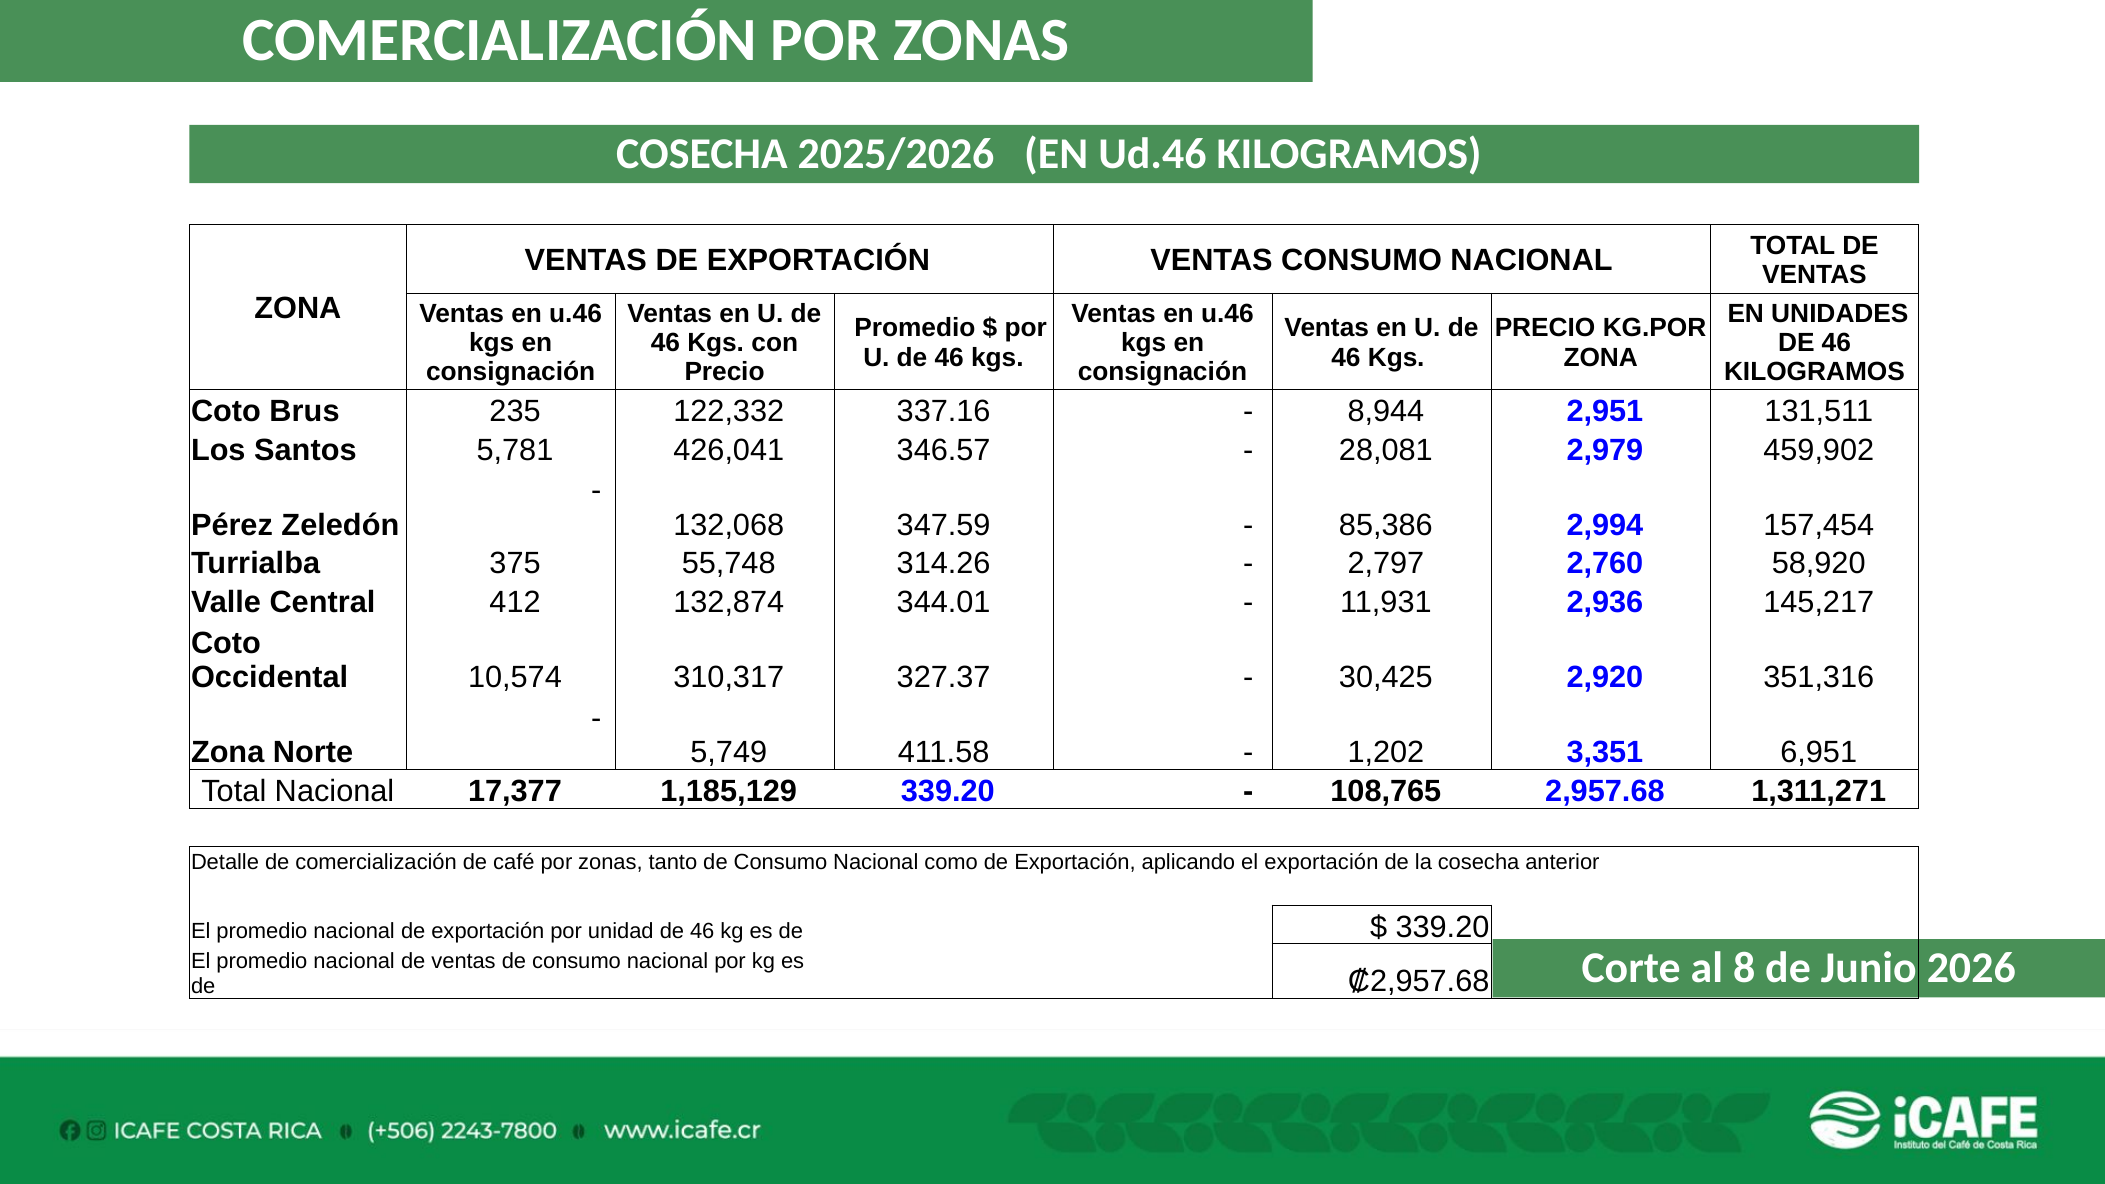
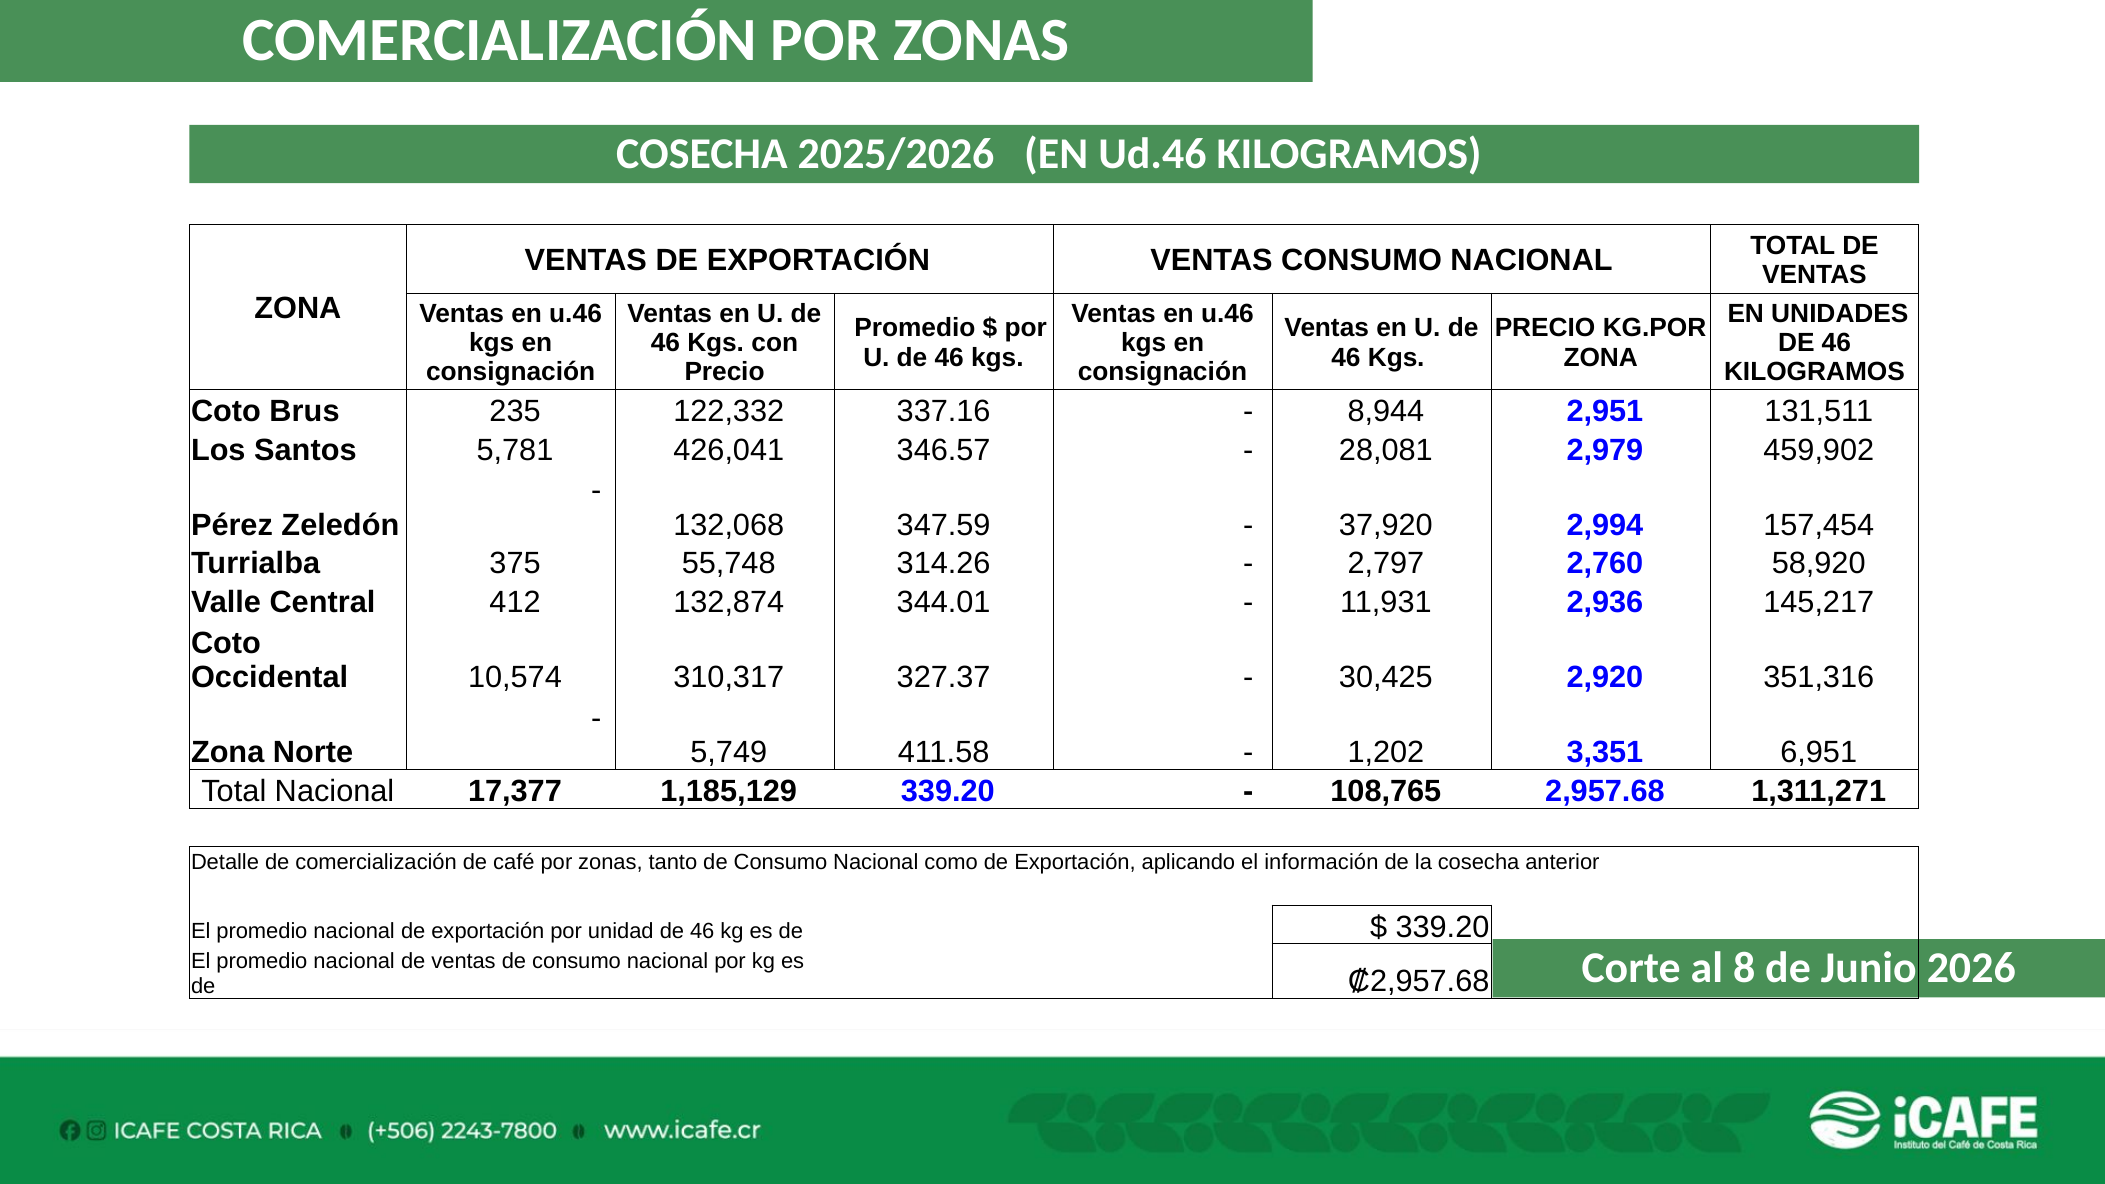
85,386: 85,386 -> 37,920 (1386, 525)
el exportación: exportación -> información (1321, 862)
